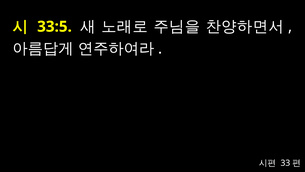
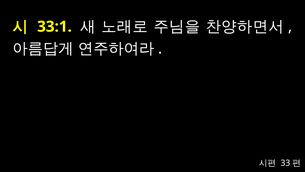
33:5: 33:5 -> 33:1 (54, 27)
